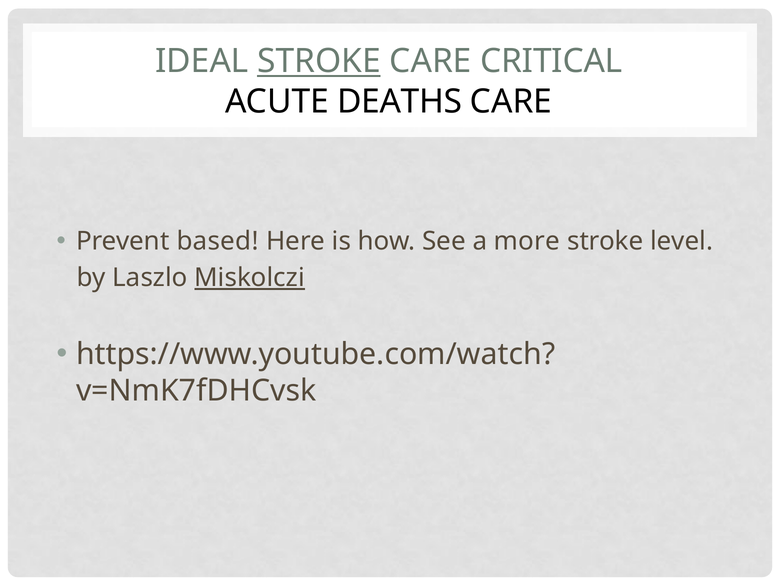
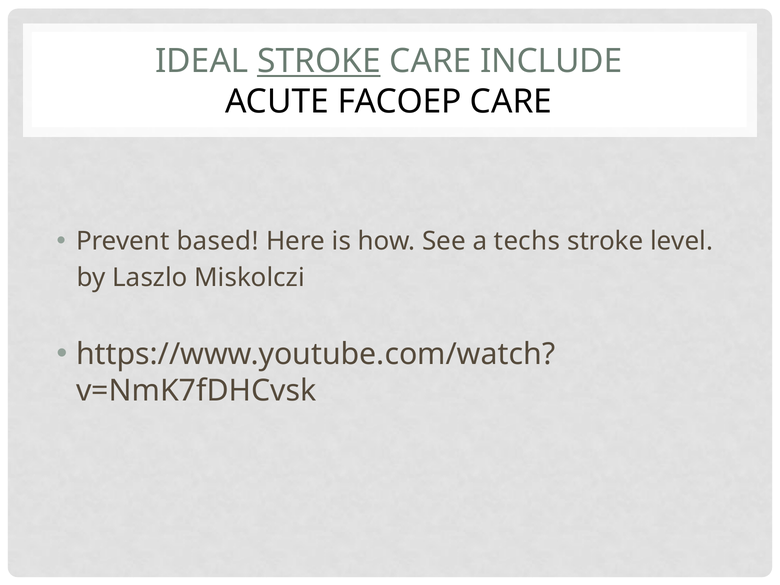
CRITICAL: CRITICAL -> INCLUDE (551, 61)
DEATHS: DEATHS -> FACOEP (400, 102)
more: more -> techs (527, 241)
Miskolczi underline: present -> none (250, 278)
